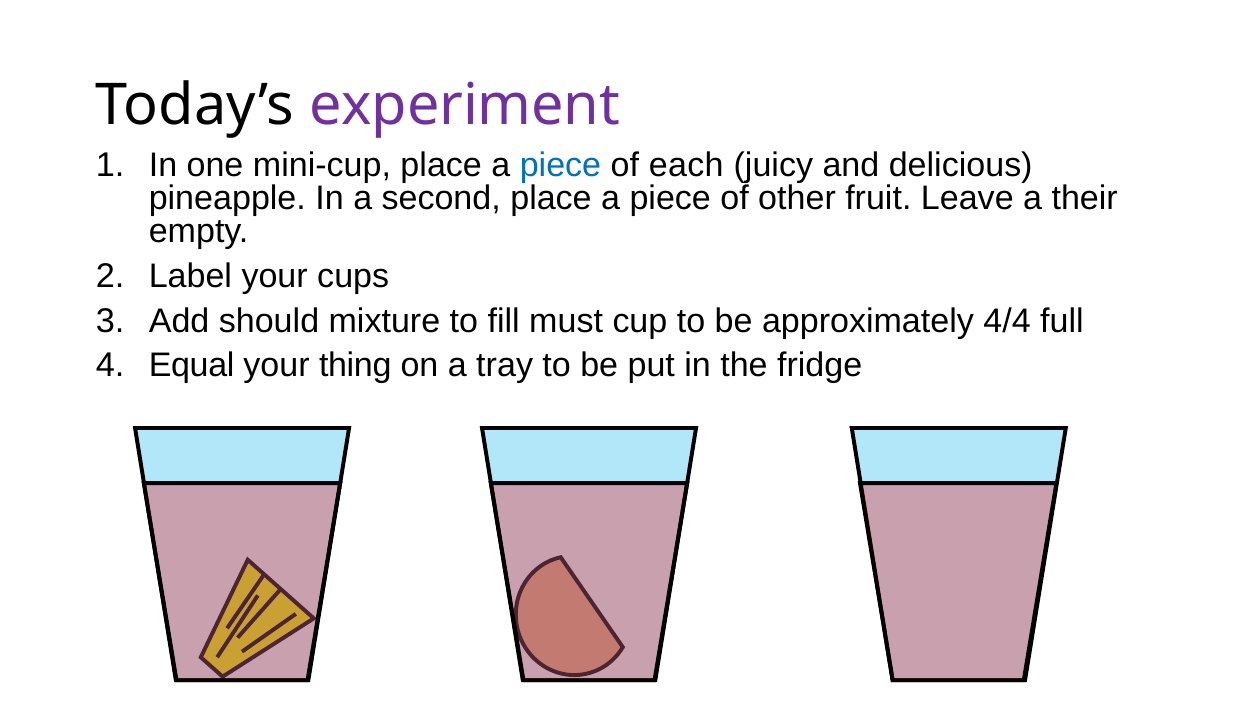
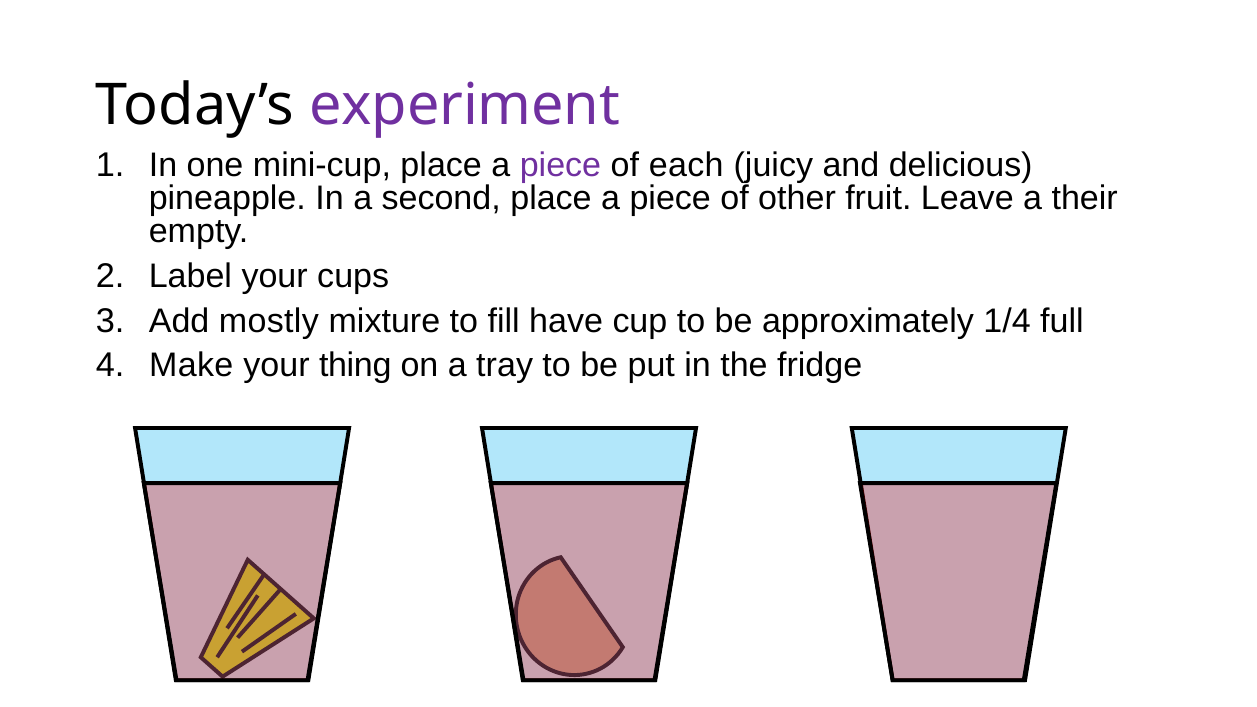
piece colour: blue -> purple (560, 165)
should: should -> mostly (269, 321)
must: must -> have (566, 321)
4/4: 4/4 -> 1/4 (1007, 321)
Equal: Equal -> Make (191, 366)
